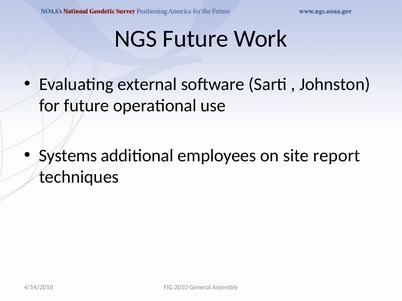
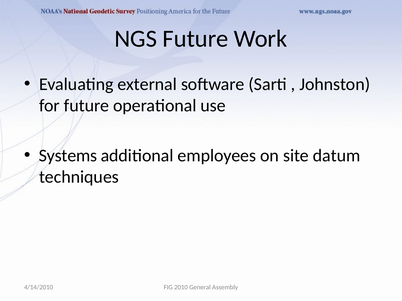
report: report -> datum (337, 156)
